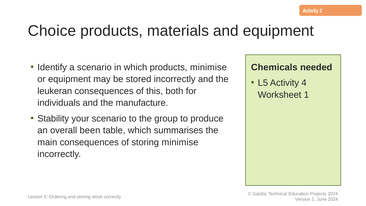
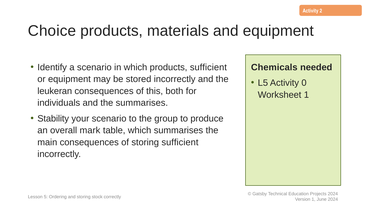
products minimise: minimise -> sufficient (208, 67)
4: 4 -> 0 (304, 83)
the manufacture: manufacture -> summarises (142, 103)
been: been -> mark (90, 130)
storing minimise: minimise -> sufficient (180, 142)
